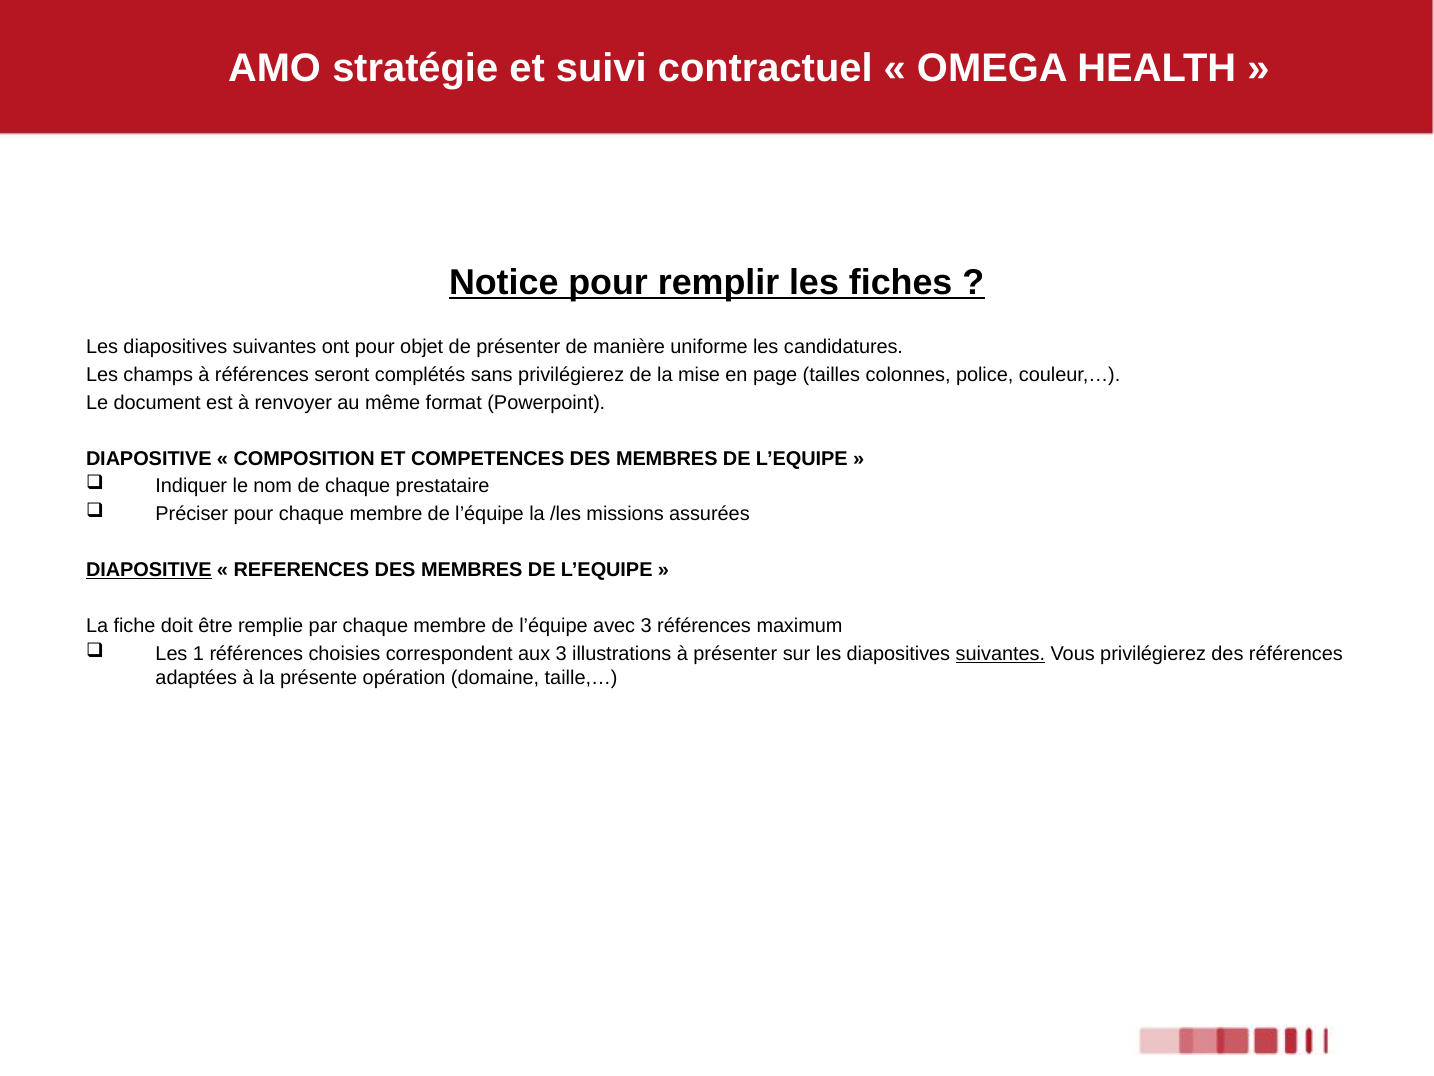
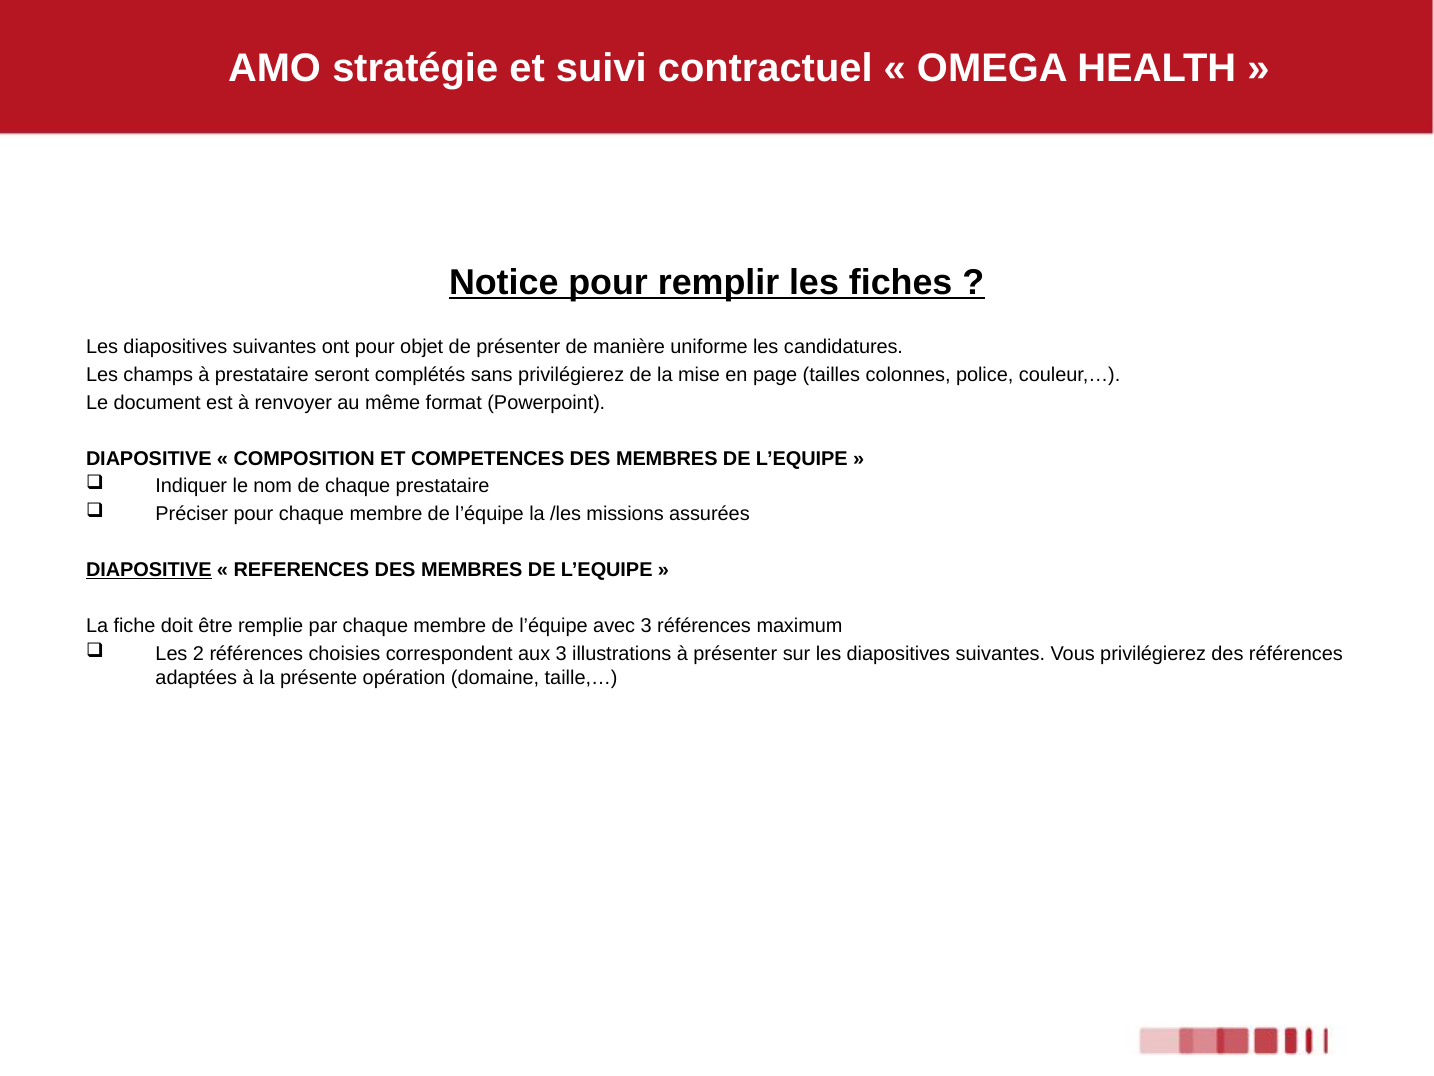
à références: références -> prestataire (262, 374)
1: 1 -> 2 (198, 654)
suivantes underline: present -> none (1000, 654)
